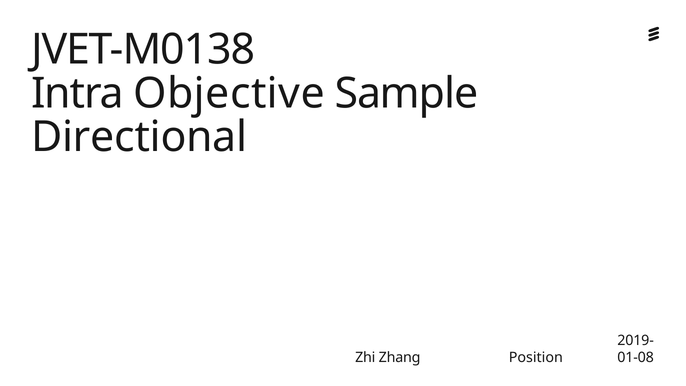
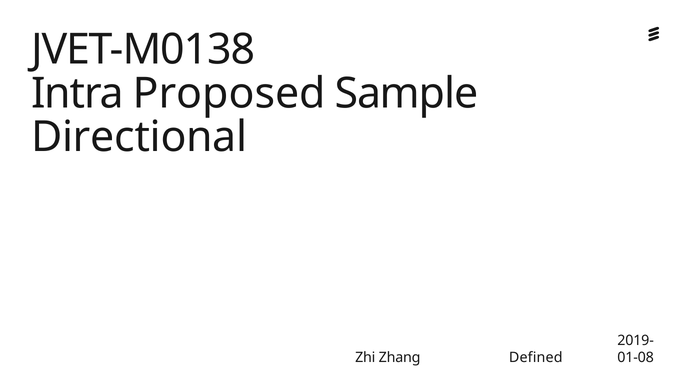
Objective: Objective -> Proposed (229, 93)
Position: Position -> Defined (536, 357)
